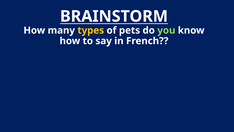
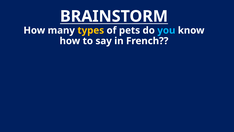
you colour: light green -> light blue (166, 30)
